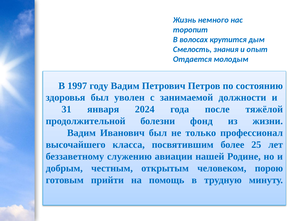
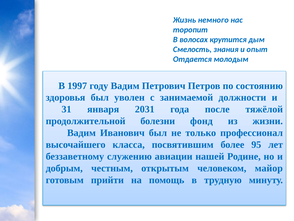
2024: 2024 -> 2031 (145, 109)
25: 25 -> 95 (256, 144)
порою: порою -> майор (269, 168)
